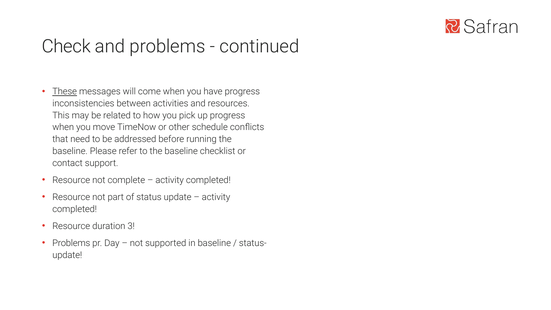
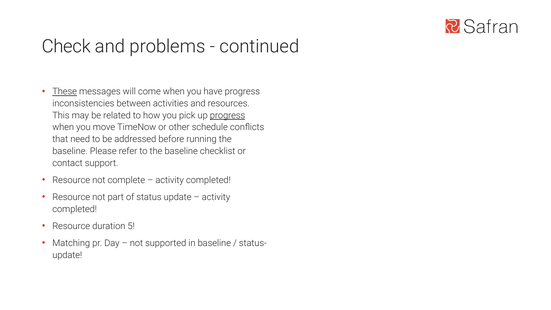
progress underline: none -> present (228, 115)
3: 3 -> 5 (131, 226)
Problems: Problems -> Matching (71, 243)
